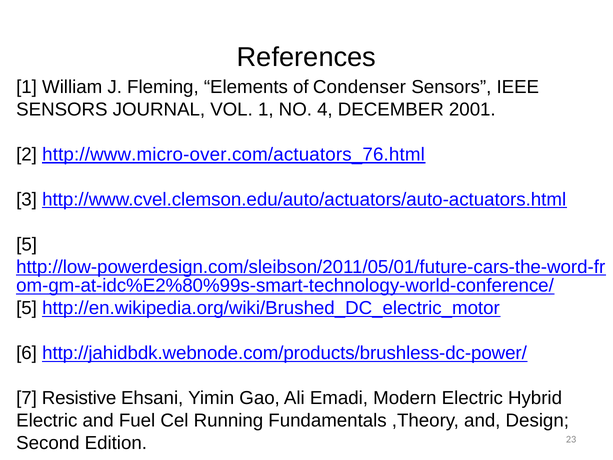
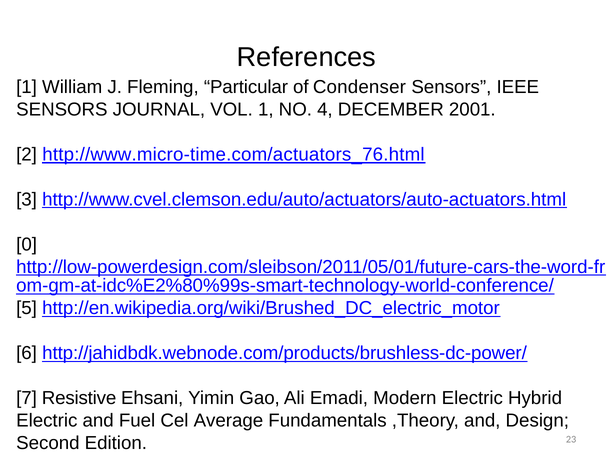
Elements: Elements -> Particular (246, 87)
http://www.micro-over.com/actuators_76.html: http://www.micro-over.com/actuators_76.html -> http://www.micro-time.com/actuators_76.html (233, 154)
5: 5 -> 0 (27, 244)
Running: Running -> Average (228, 420)
